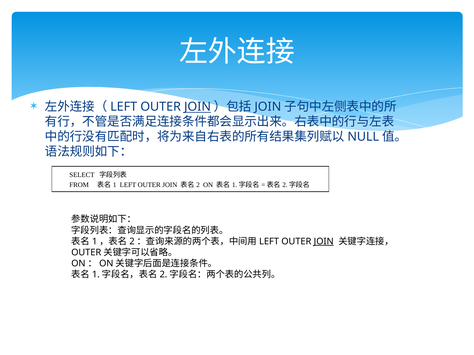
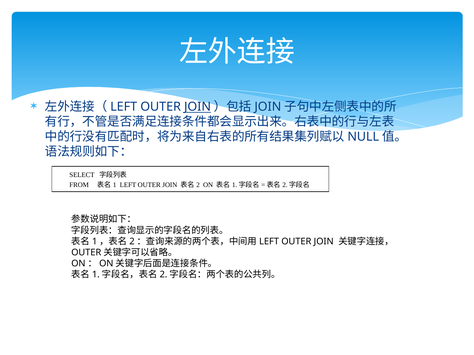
JOIN underline: present -> none (324, 242)
